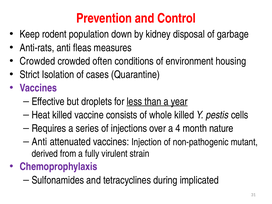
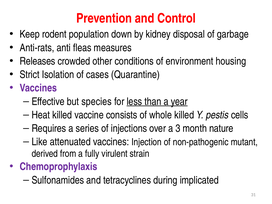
Crowded: Crowded -> Releases (38, 61)
often: often -> other (102, 61)
droplets: droplets -> species (97, 102)
4: 4 -> 3 (178, 128)
Anti: Anti -> Like (40, 142)
